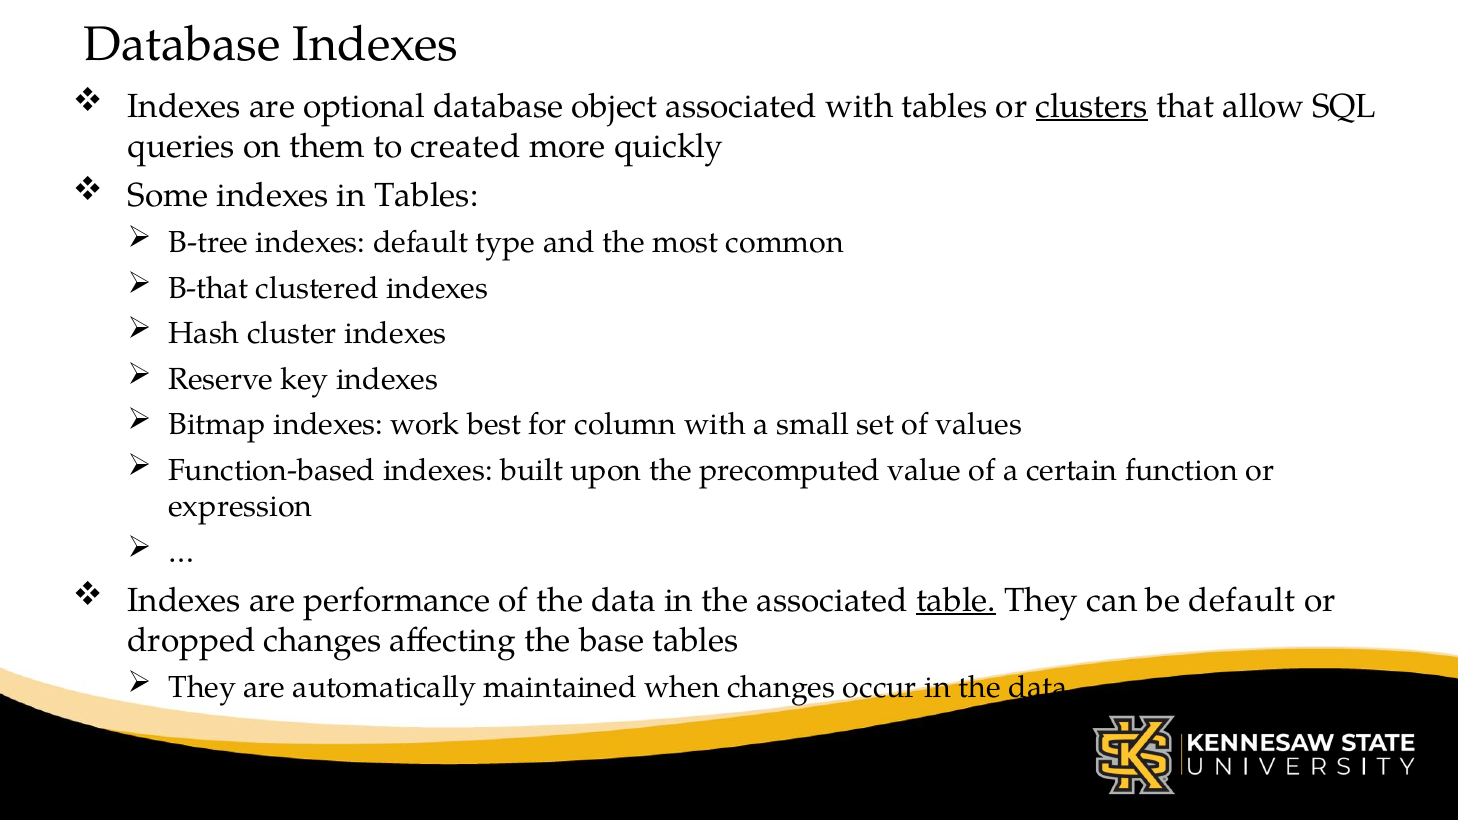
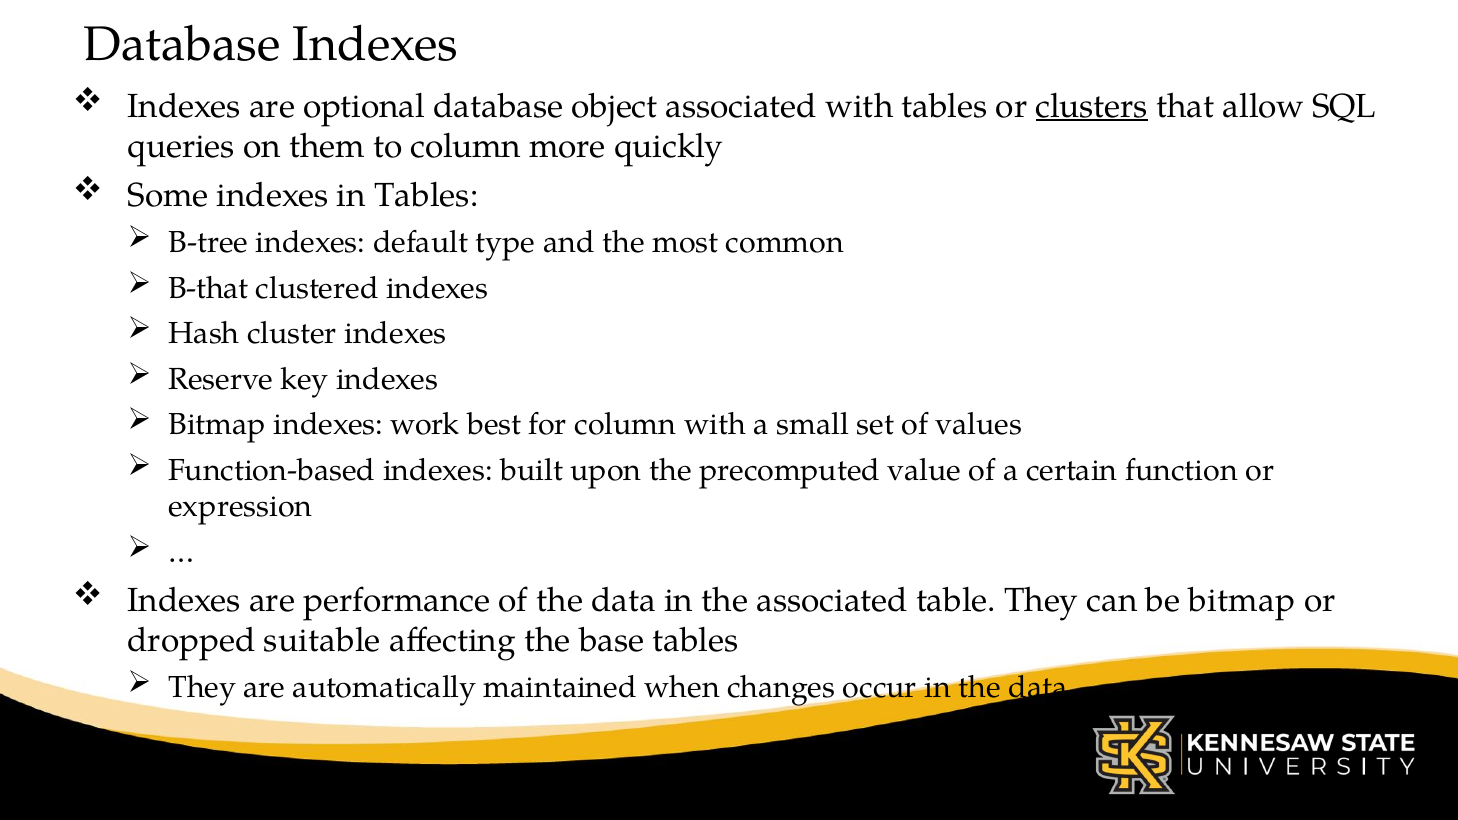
to created: created -> column (466, 146)
table underline: present -> none (956, 600)
be default: default -> bitmap (1242, 600)
dropped changes: changes -> suitable (322, 640)
